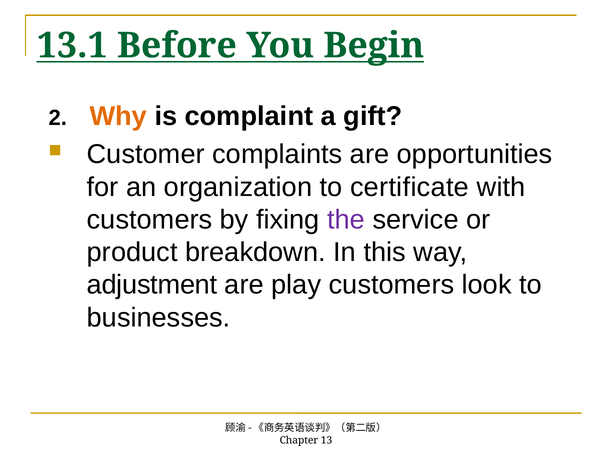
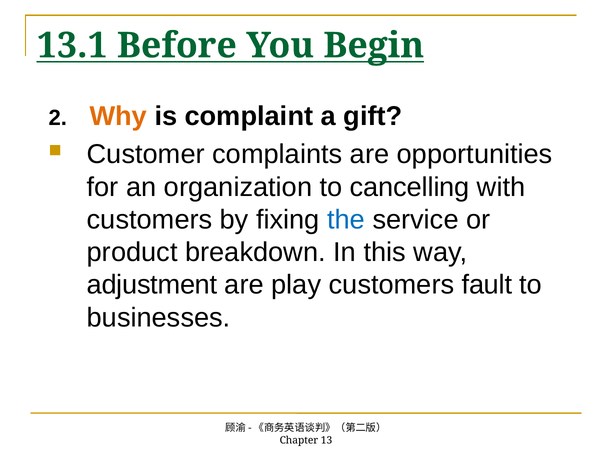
certificate: certificate -> cancelling (410, 187)
the colour: purple -> blue (346, 220)
look: look -> fault (487, 285)
